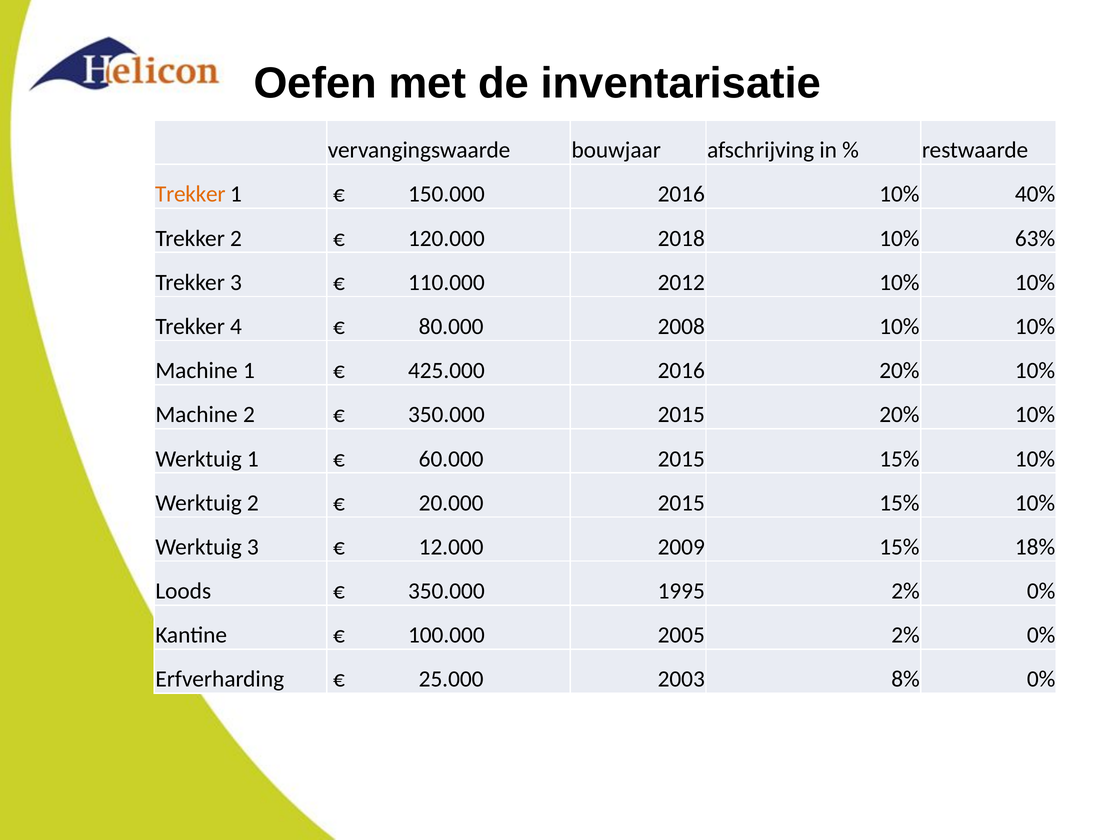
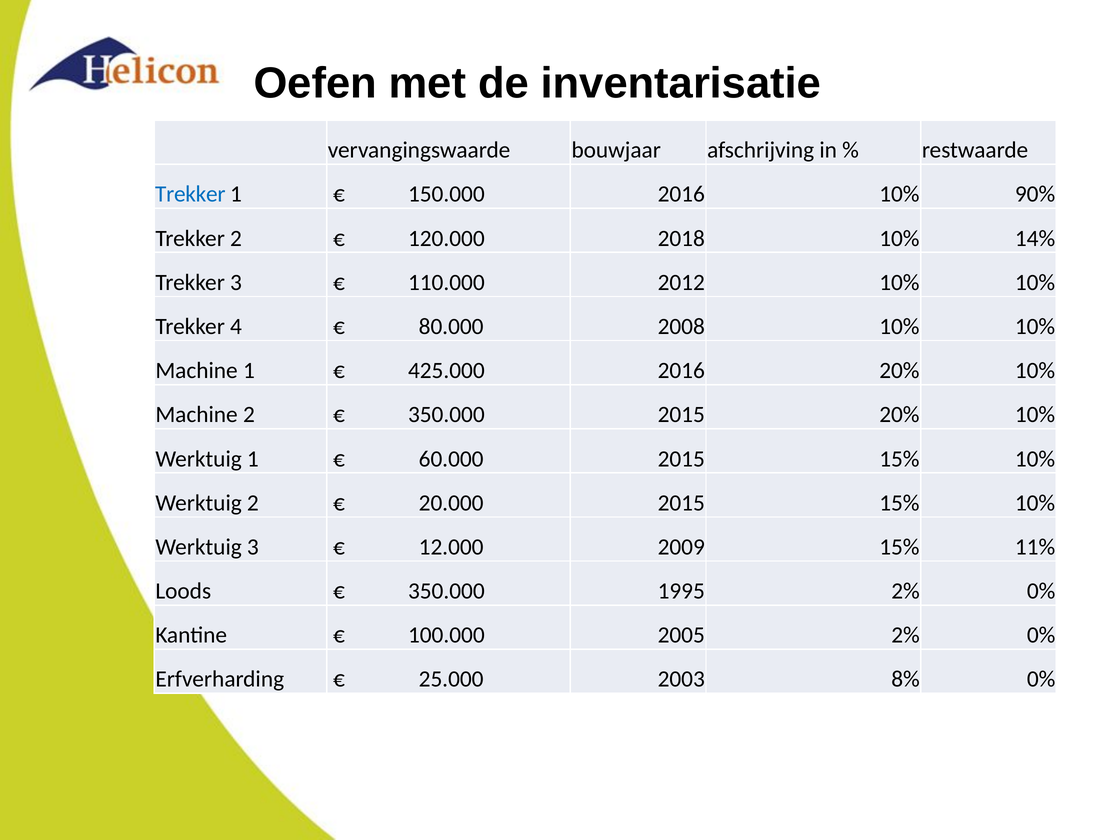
Trekker colour: orange -> blue (190, 194)
40%: 40% -> 90% (1035, 194)
63%: 63% -> 14% (1035, 238)
18%: 18% -> 11% (1035, 547)
